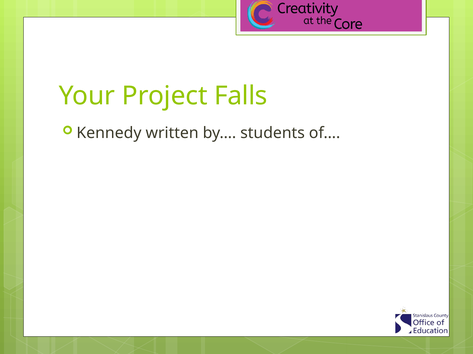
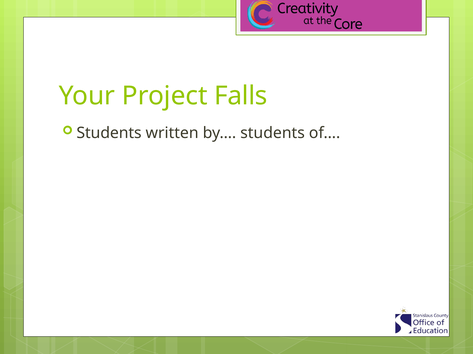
Kennedy: Kennedy -> Students (109, 133)
